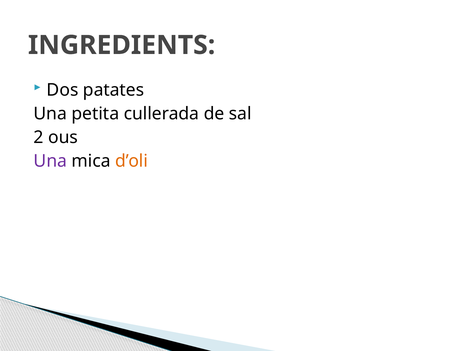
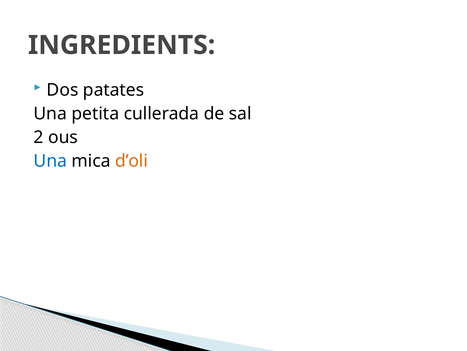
Una colour: purple -> blue (50, 161)
